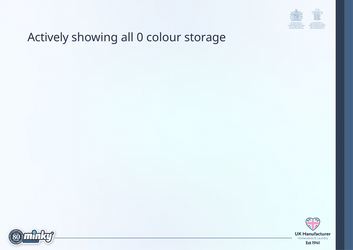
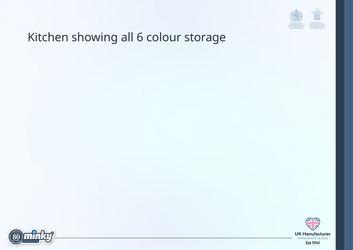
Actively: Actively -> Kitchen (48, 37)
0: 0 -> 6 (140, 37)
